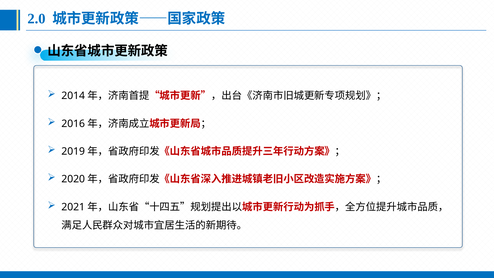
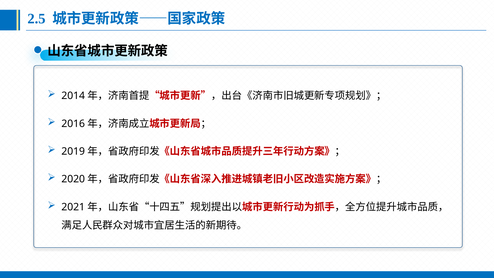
2.0: 2.0 -> 2.5 (36, 19)
